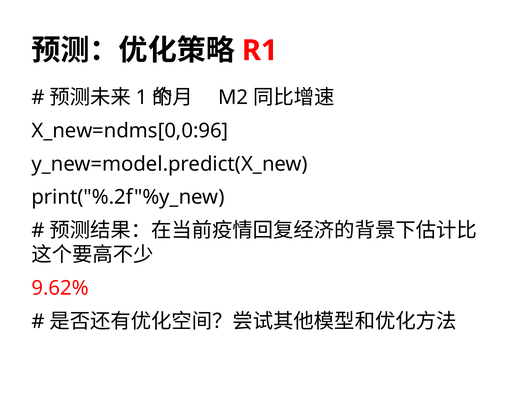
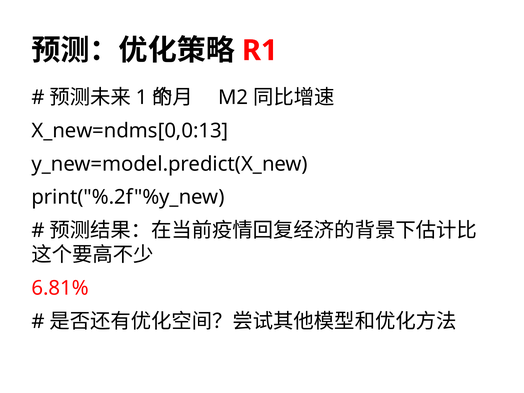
X_new=ndms[0,0:96: X_new=ndms[0,0:96 -> X_new=ndms[0,0:13 (130, 131)
9.62%: 9.62% -> 6.81% (60, 288)
